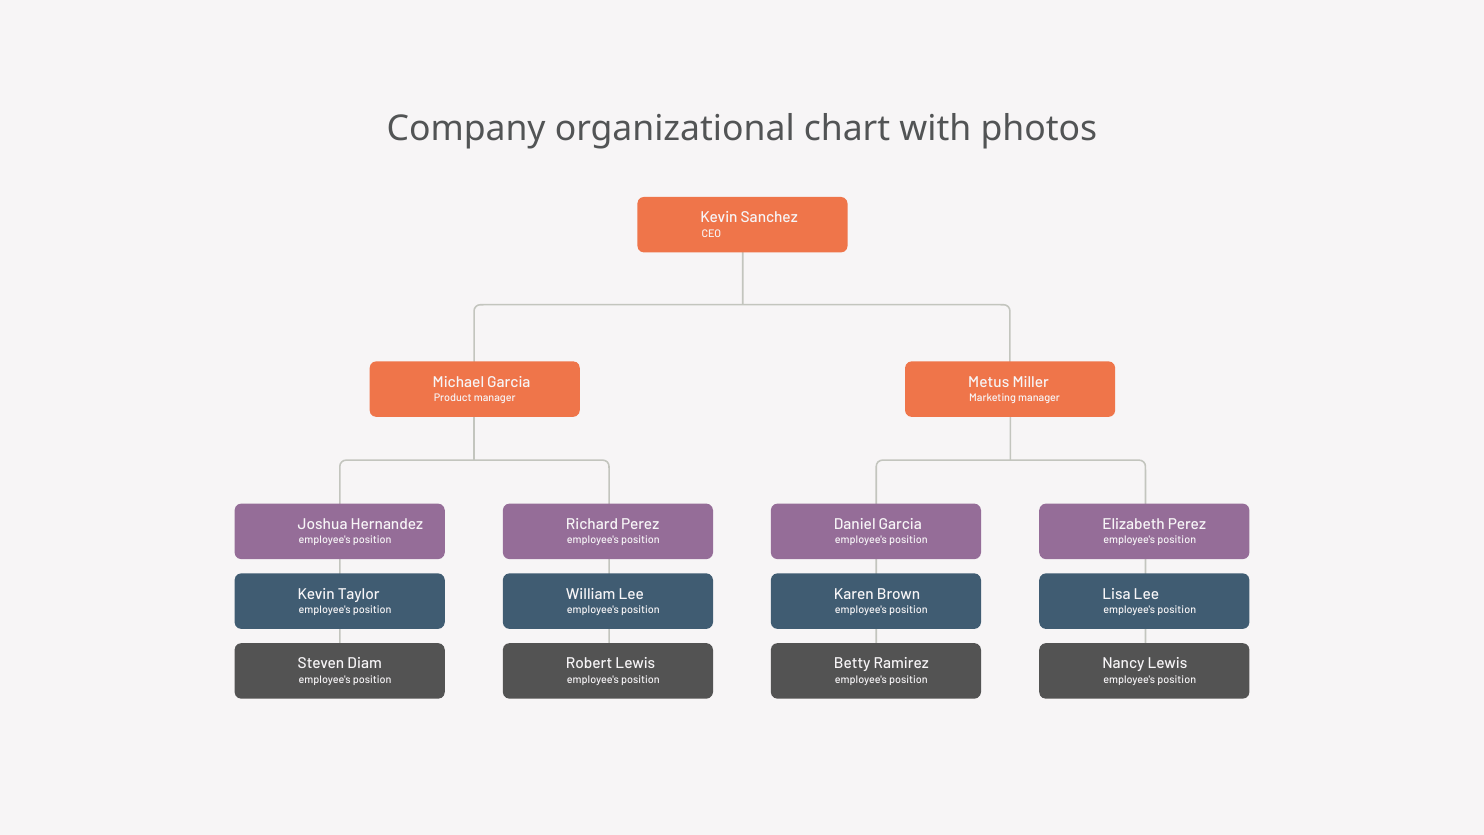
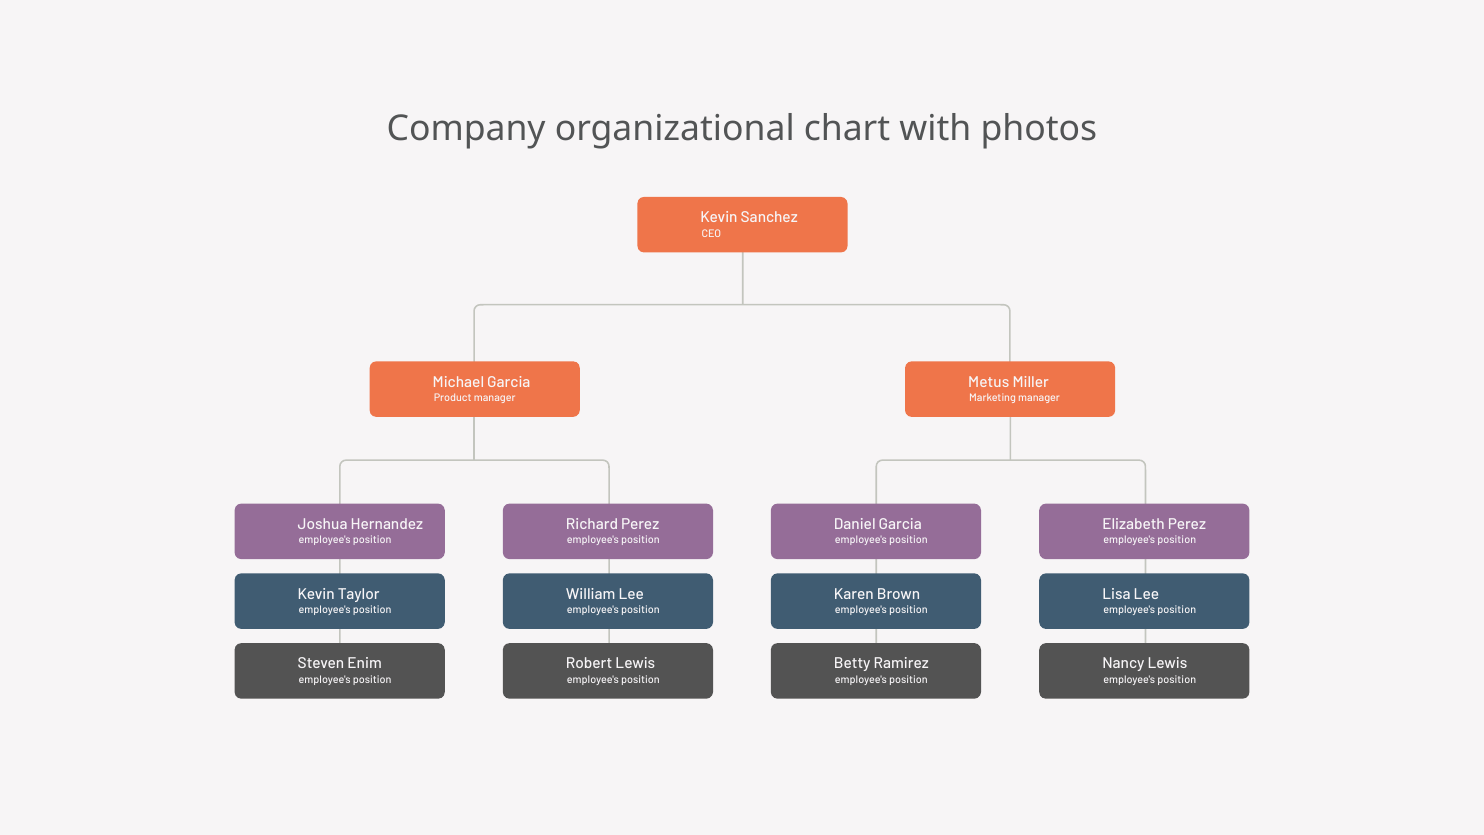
Diam: Diam -> Enim (365, 664)
